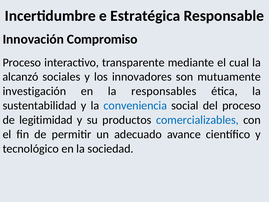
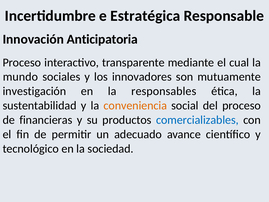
Compromiso: Compromiso -> Anticipatoria (102, 39)
alcanzó: alcanzó -> mundo (20, 77)
conveniencia colour: blue -> orange (135, 105)
legitimidad: legitimidad -> financieras (46, 120)
